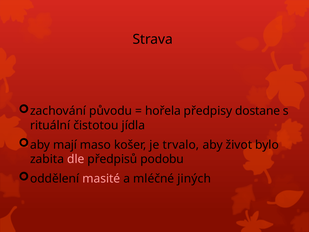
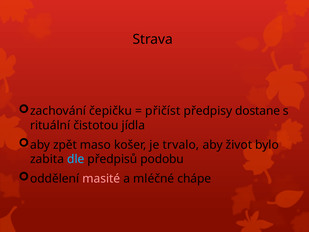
původu: původu -> čepičku (111, 111)
hořela: hořela -> přičíst (163, 111)
mají: mají -> zpět (65, 145)
dle colour: pink -> light blue (76, 159)
jiných: jiných -> chápe (194, 178)
